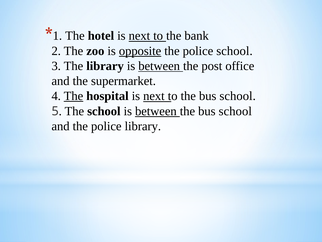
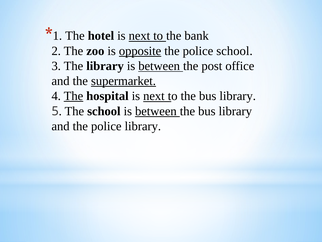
supermarket underline: none -> present (123, 81)
to the bus school: school -> library (238, 96)
between the bus school: school -> library (235, 111)
